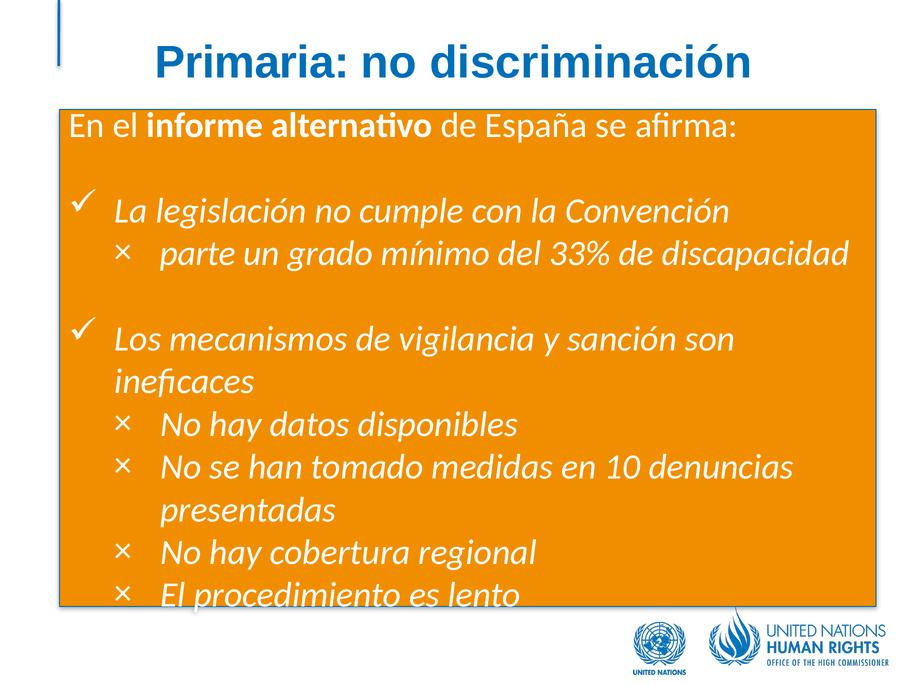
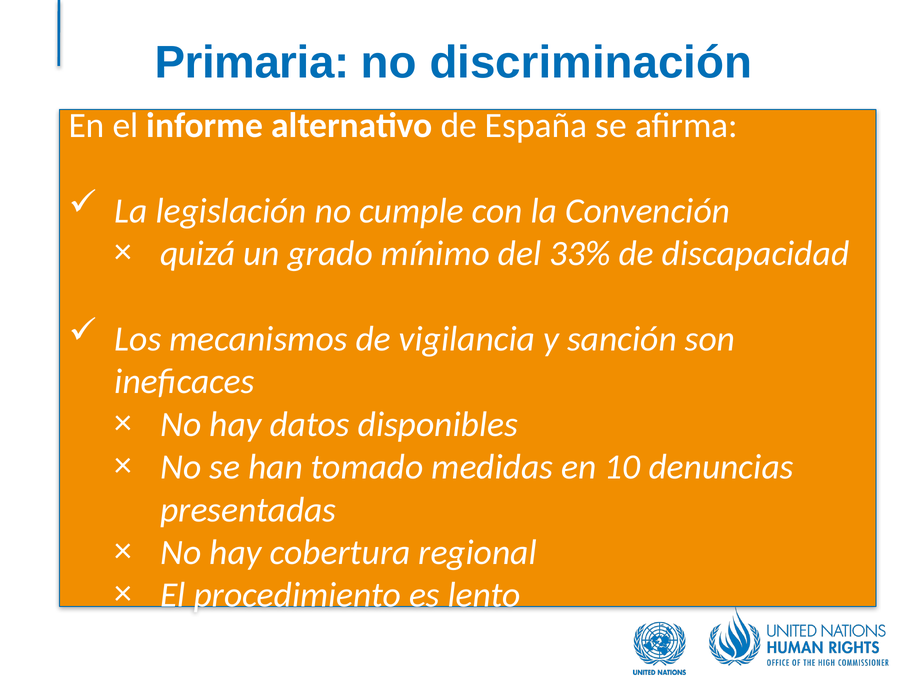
parte: parte -> quizá (198, 254)
